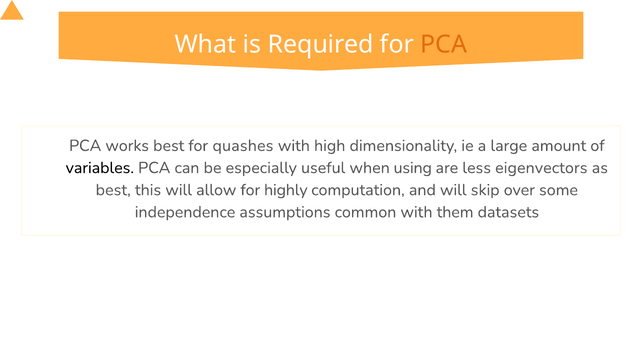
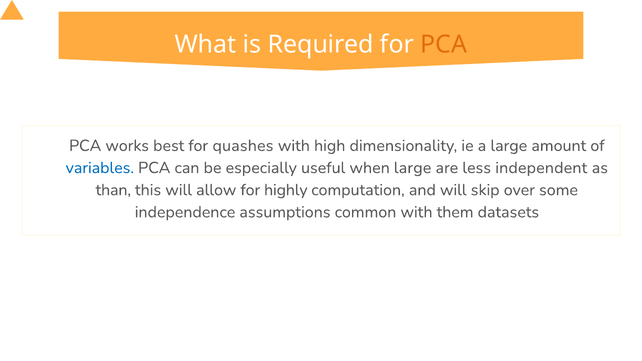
variables colour: black -> blue (100, 168)
when using: using -> large (413, 168)
eigenvectors: eigenvectors -> independent (541, 168)
best: best -> than (113, 190)
